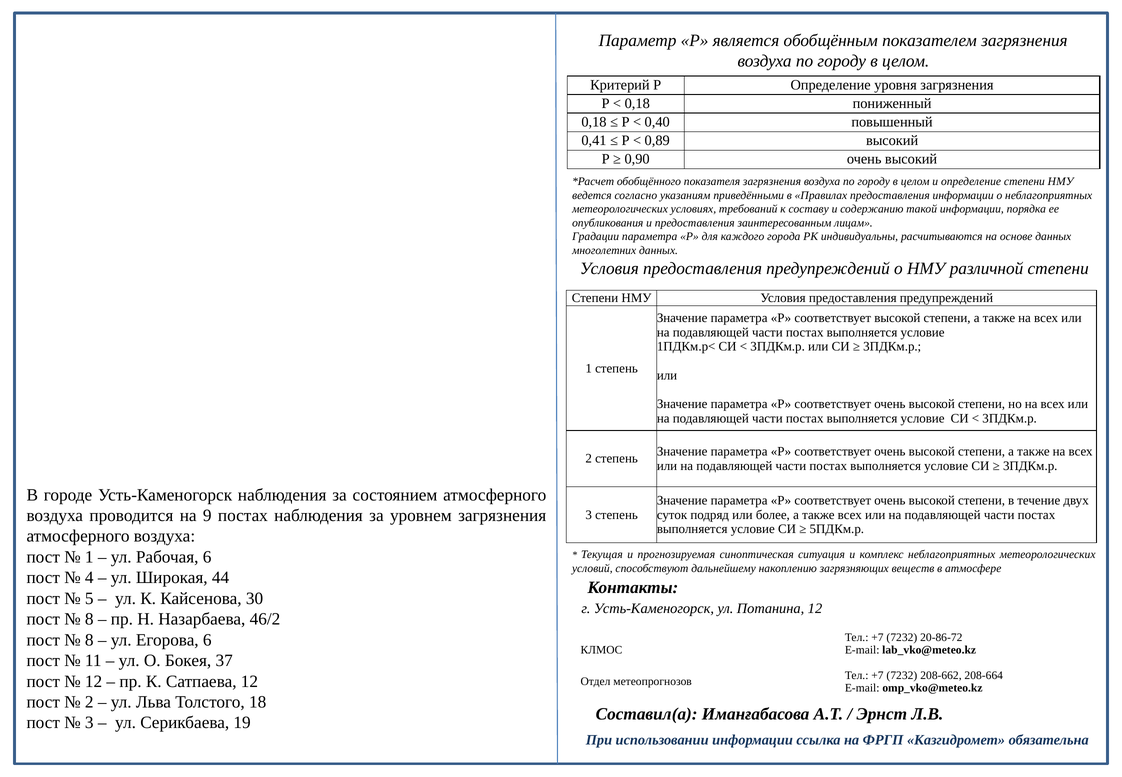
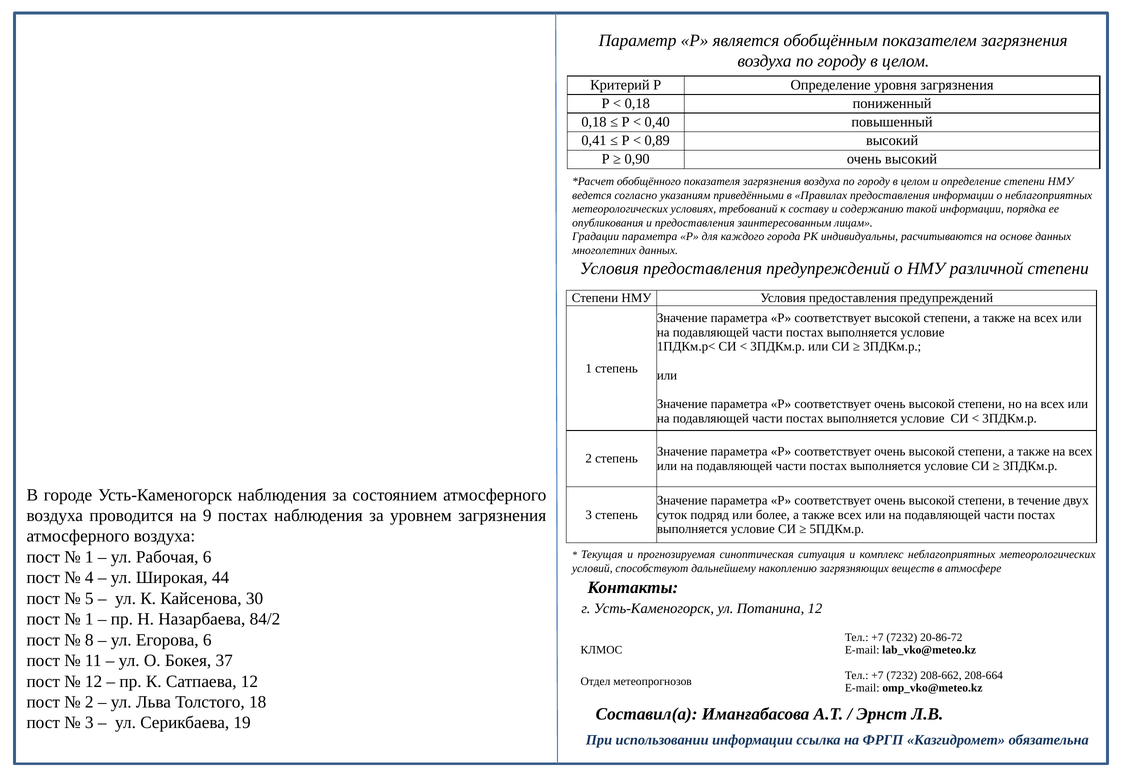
8: 8 -> 1 (89, 619)
46/2: 46/2 -> 84/2 (265, 619)
